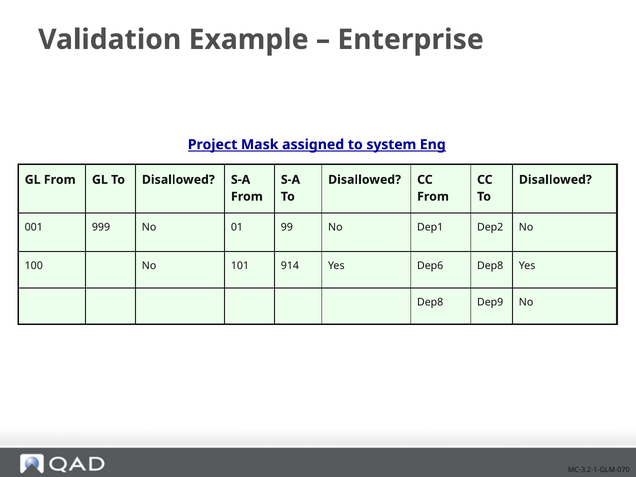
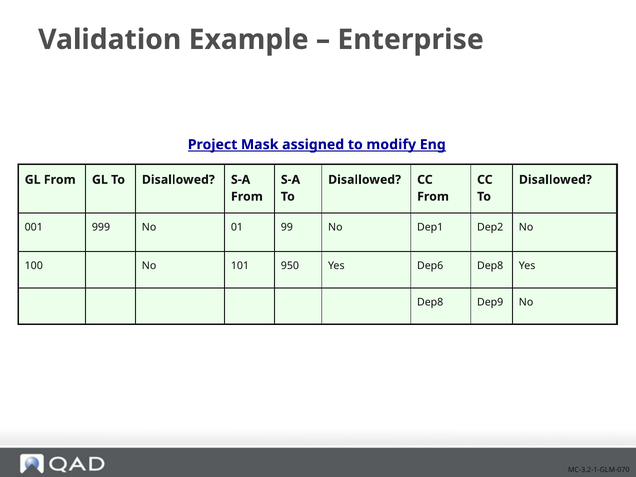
system: system -> modify (391, 145)
914: 914 -> 950 (290, 266)
